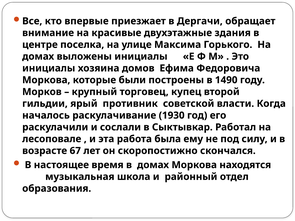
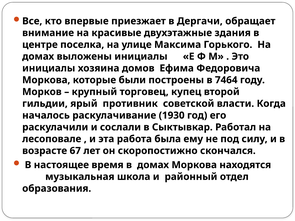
1490: 1490 -> 7464 (226, 80)
